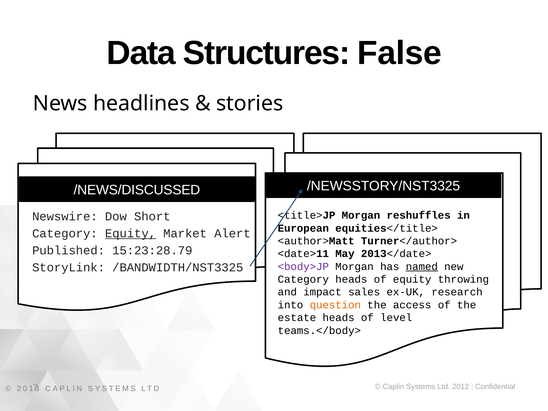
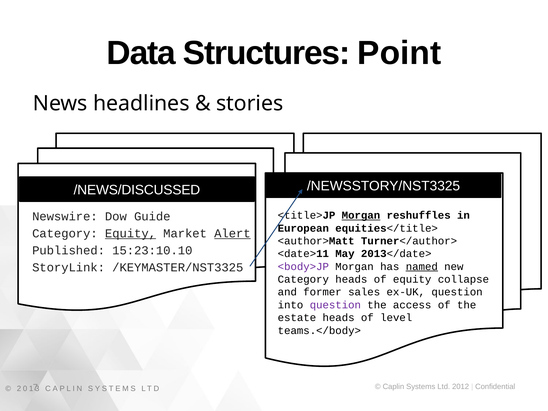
False: False -> Point (399, 53)
Morgan underline: none -> present (361, 215)
Short: Short -> Guide (152, 216)
Alert underline: none -> present (232, 233)
15:23:28.79: 15:23:28.79 -> 15:23:10.10 (152, 250)
/BANDWIDTH/NST3325: /BANDWIDTH/NST3325 -> /KEYMASTER/NST3325 (178, 268)
throwing: throwing -> collapse (463, 279)
impact: impact -> former (322, 292)
ex-UK research: research -> question (457, 292)
question colour: orange -> purple (335, 305)
